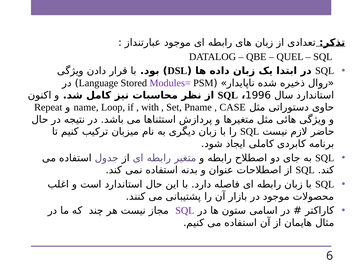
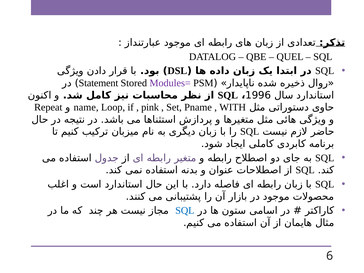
Language: Language -> Statement (98, 83)
with: with -> pink (150, 107)
CASE: CASE -> WITH (233, 107)
SQL colour: purple -> blue (185, 211)
